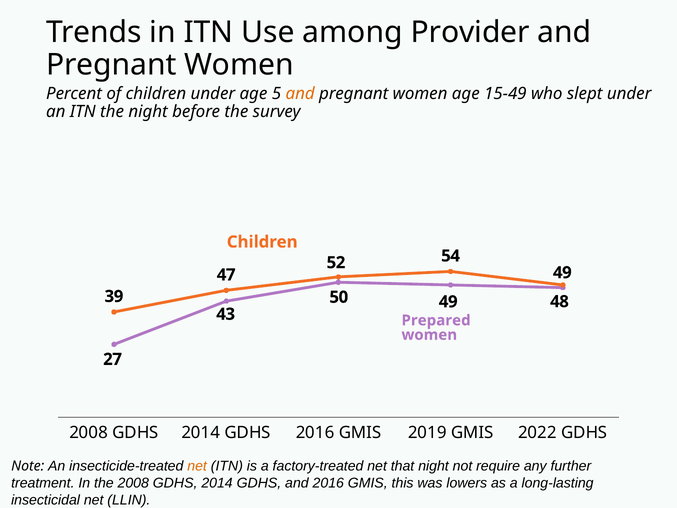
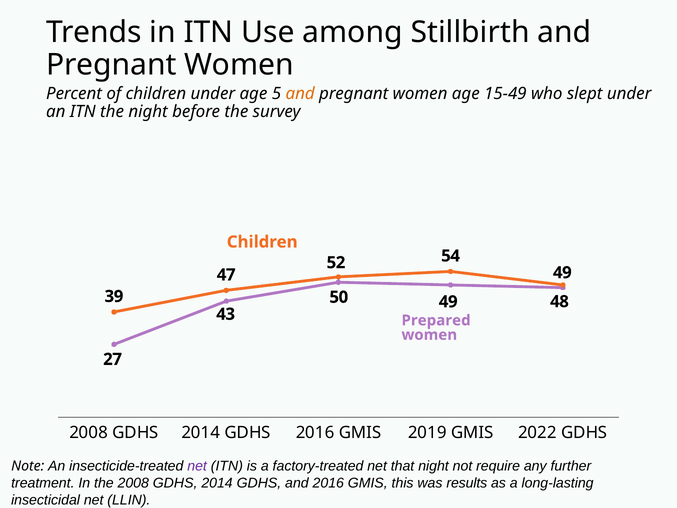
Provider: Provider -> Stillbirth (470, 32)
net colour: orange -> purple (197, 466)
lowers: lowers -> results (467, 483)
